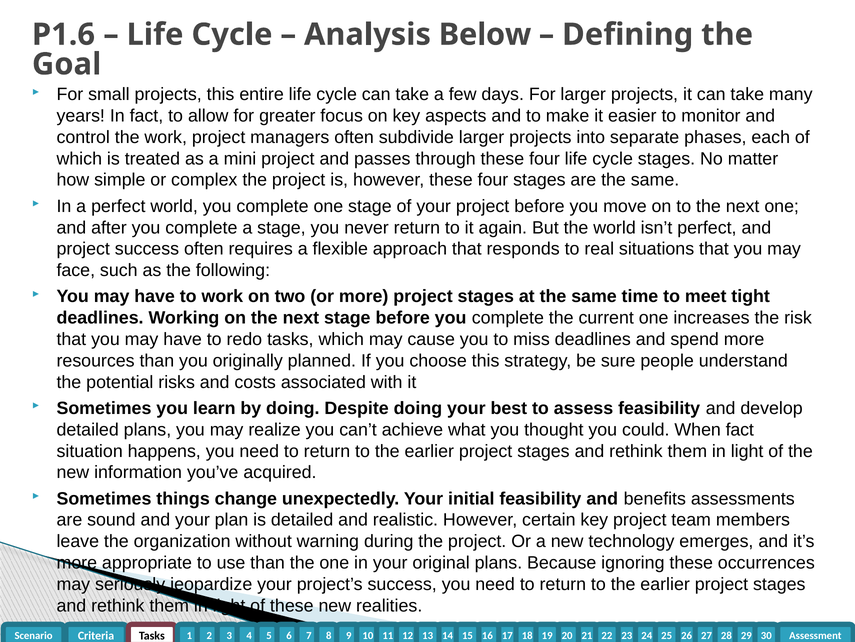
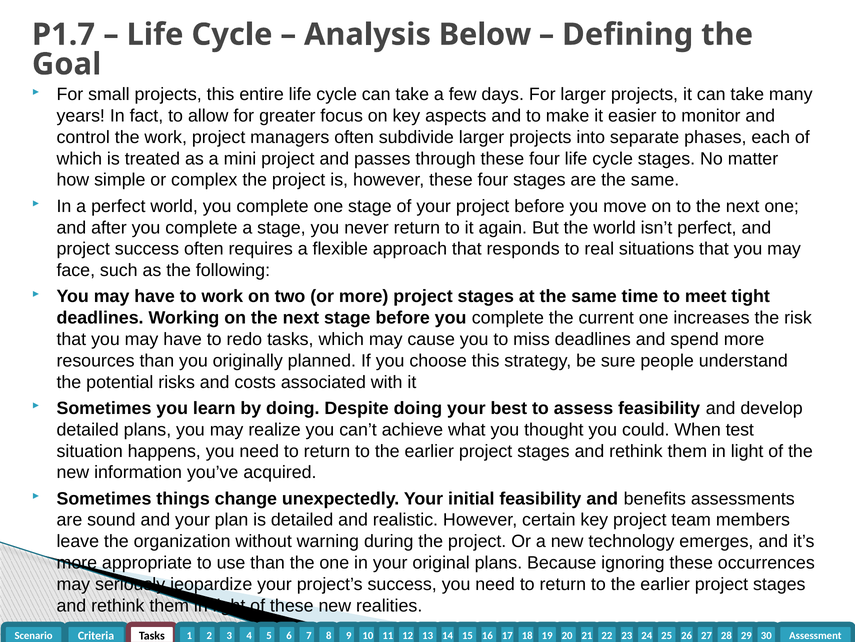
P1.6: P1.6 -> P1.7 (63, 35)
When fact: fact -> test (740, 429)
